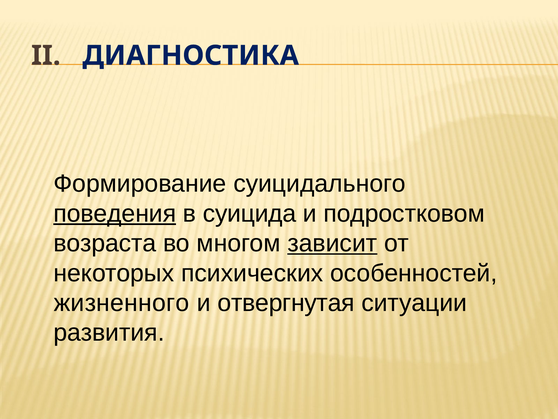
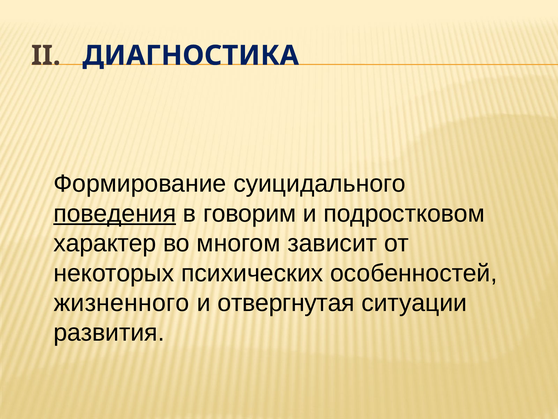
суицида: суицида -> говорим (250, 213)
возраста: возраста -> характер (105, 243)
зависит underline: present -> none (332, 243)
